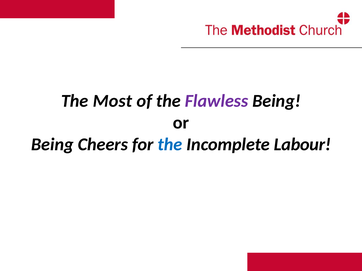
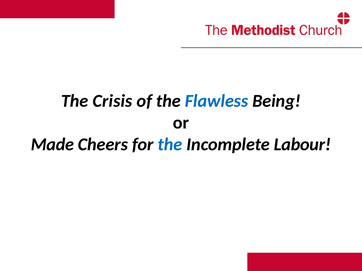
Most: Most -> Crisis (112, 101)
Flawless colour: purple -> blue (217, 101)
Being: Being -> Made (52, 145)
